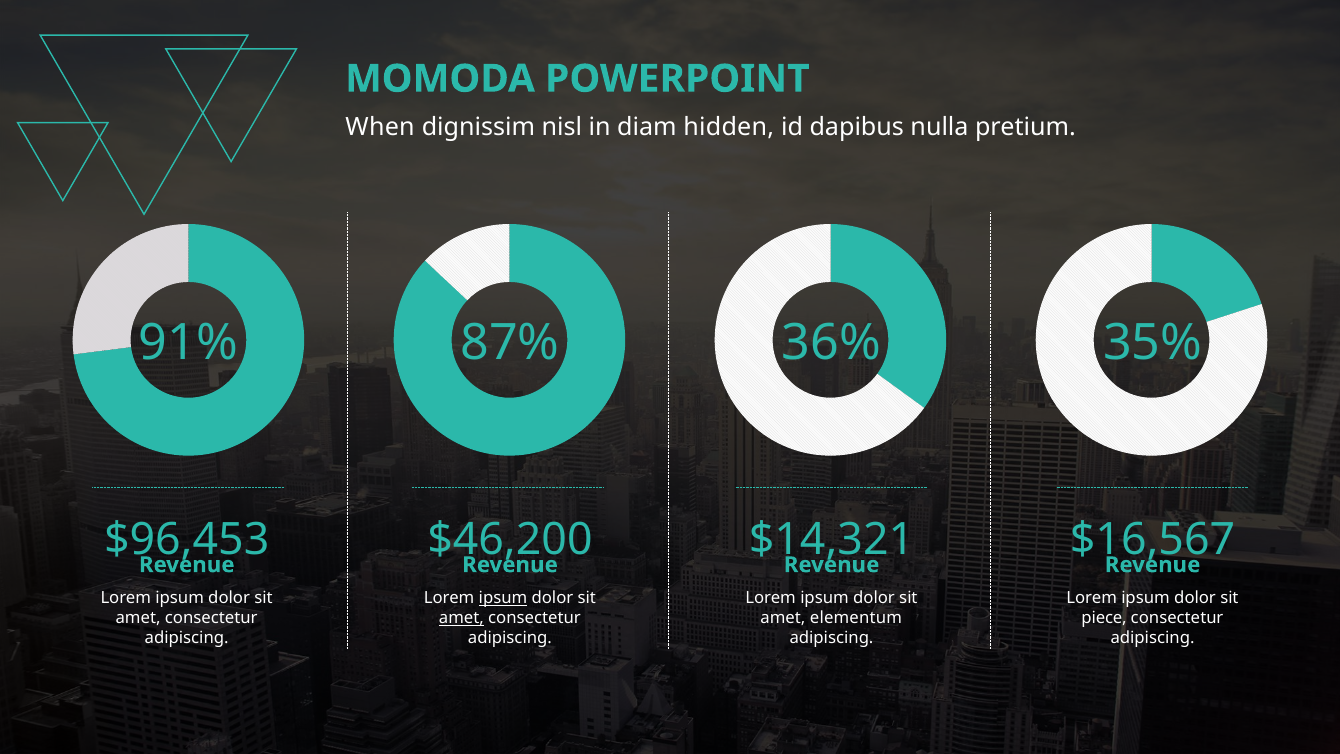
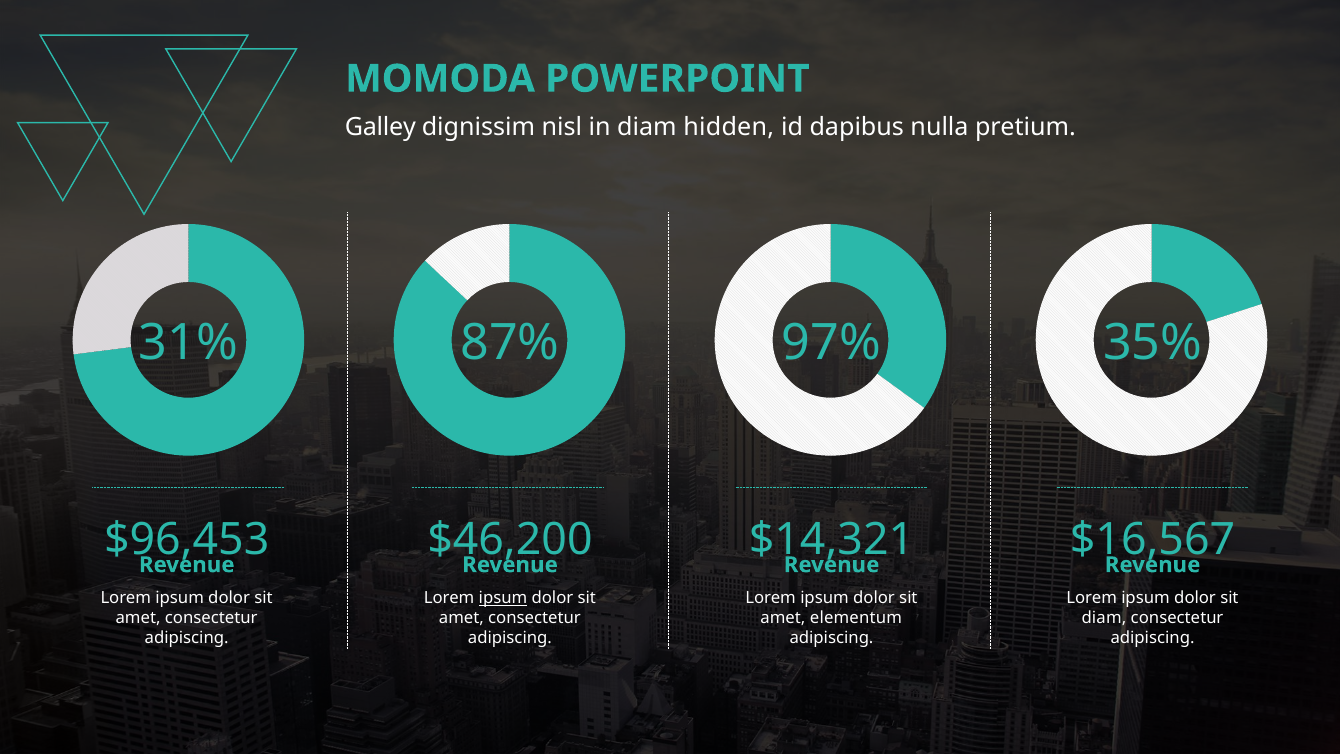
When: When -> Galley (380, 127)
91%: 91% -> 31% (188, 343)
36%: 36% -> 97% (832, 343)
amet underline: present -> none (461, 618)
piece: piece -> diam (1104, 618)
